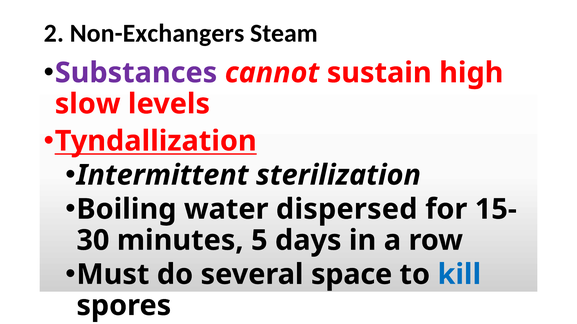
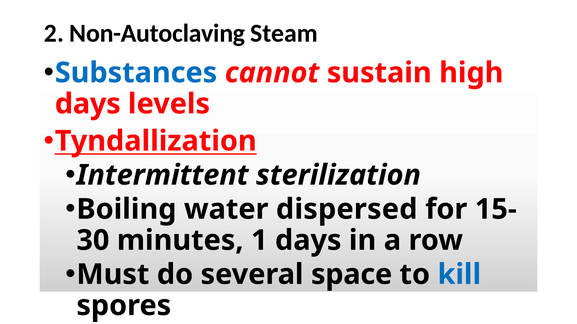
Non-Exchangers: Non-Exchangers -> Non-Autoclaving (157, 33)
Substances colour: purple -> blue (136, 73)
slow: slow -> days (88, 104)
5: 5 -> 1 (259, 241)
